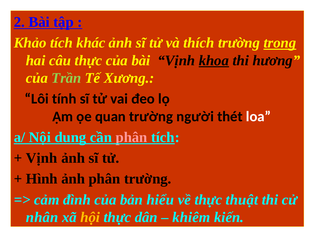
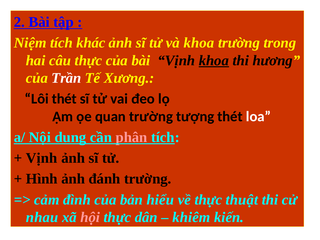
Khảo: Khảo -> Niệm (30, 43)
và thích: thích -> khoa (199, 43)
trong underline: present -> none (280, 43)
Trần colour: light green -> white (66, 78)
Lôi tính: tính -> thét (64, 99)
người: người -> tượng (195, 116)
ảnh phân: phân -> đánh (104, 179)
nhân: nhân -> nhau (42, 217)
hội colour: yellow -> pink (90, 217)
